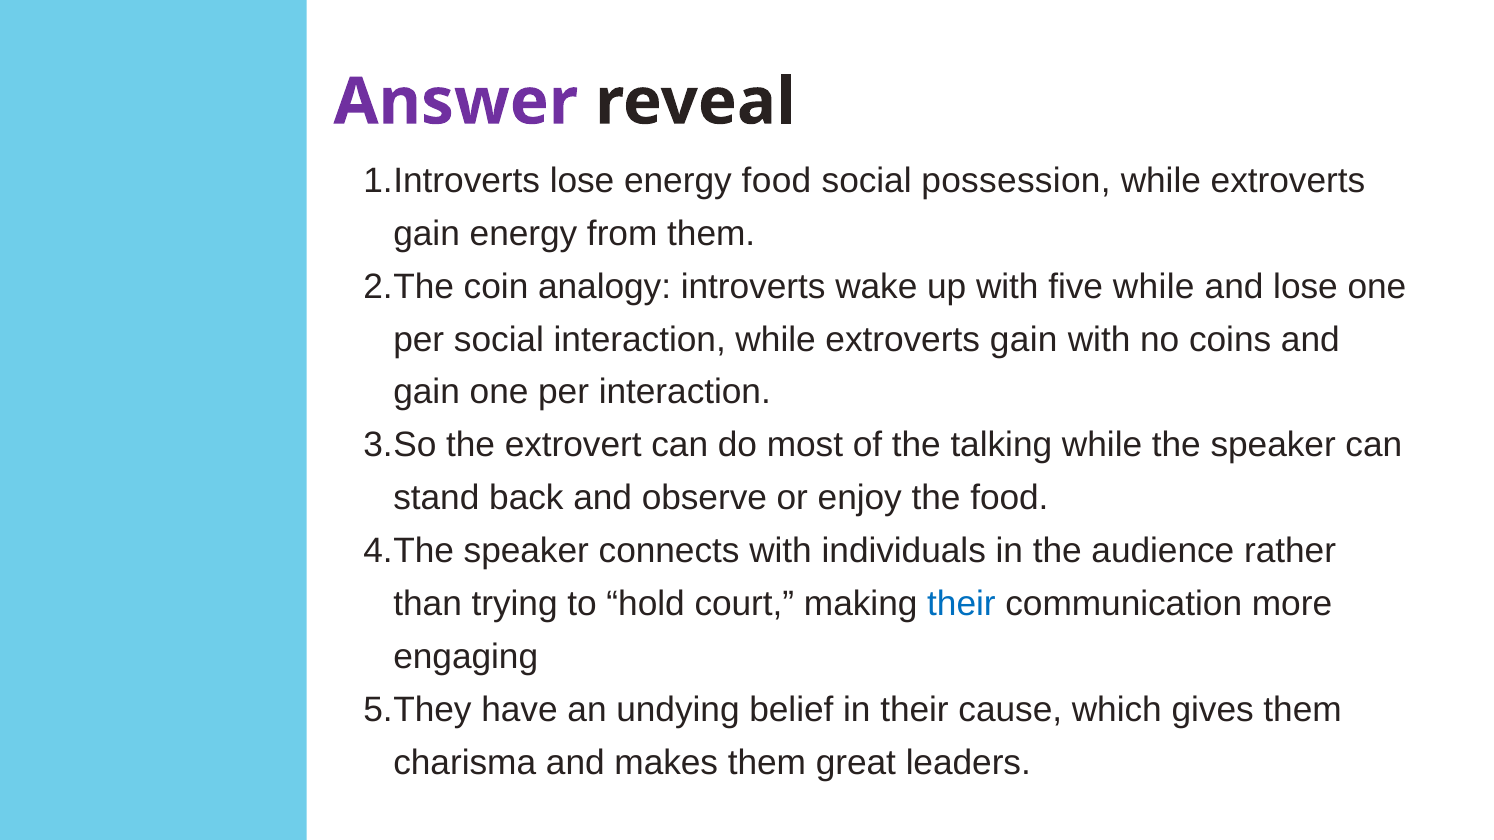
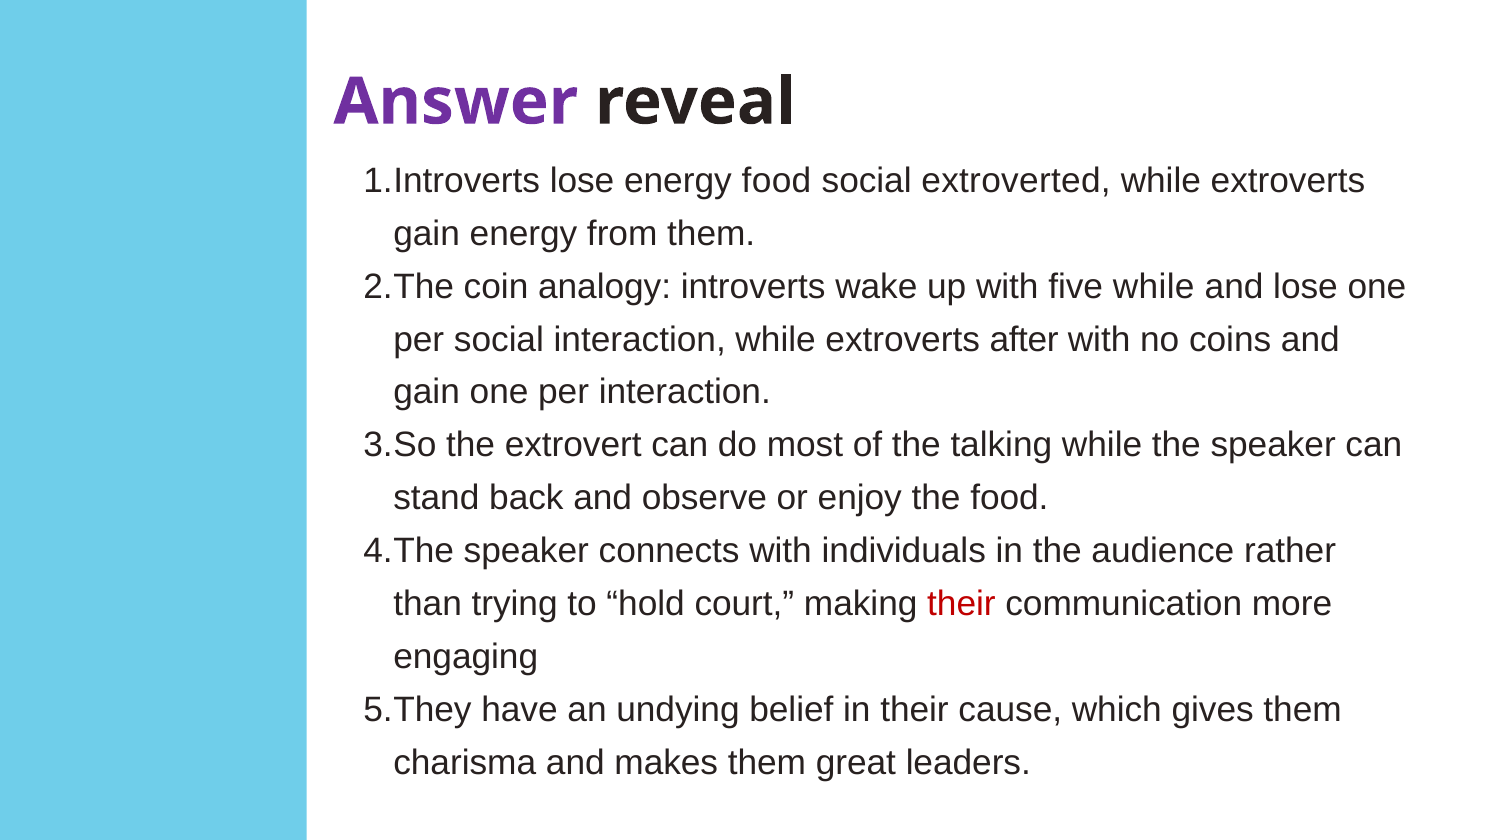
possession: possession -> extroverted (1016, 181)
interaction while extroverts gain: gain -> after (1024, 340)
their colour: blue -> red (961, 604)
